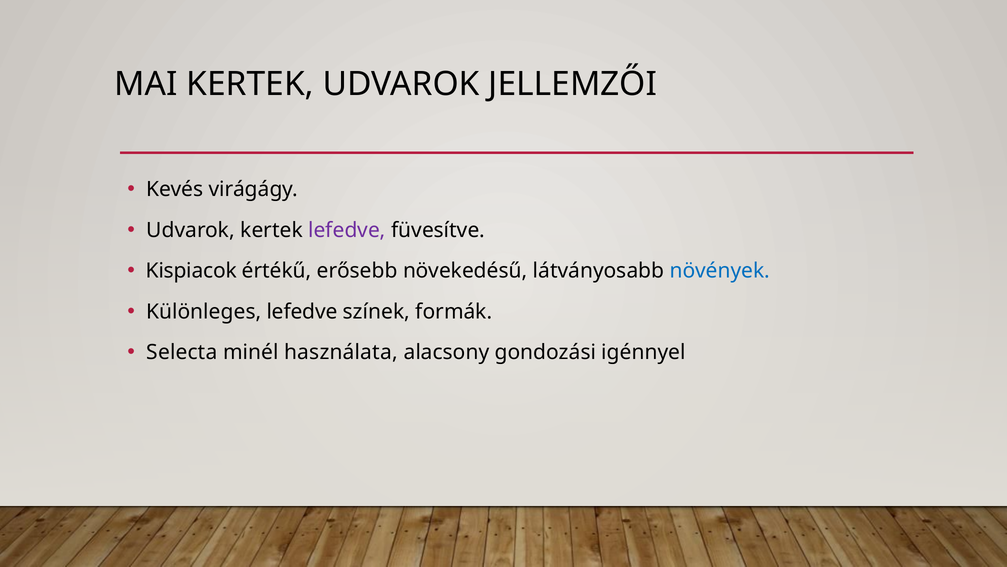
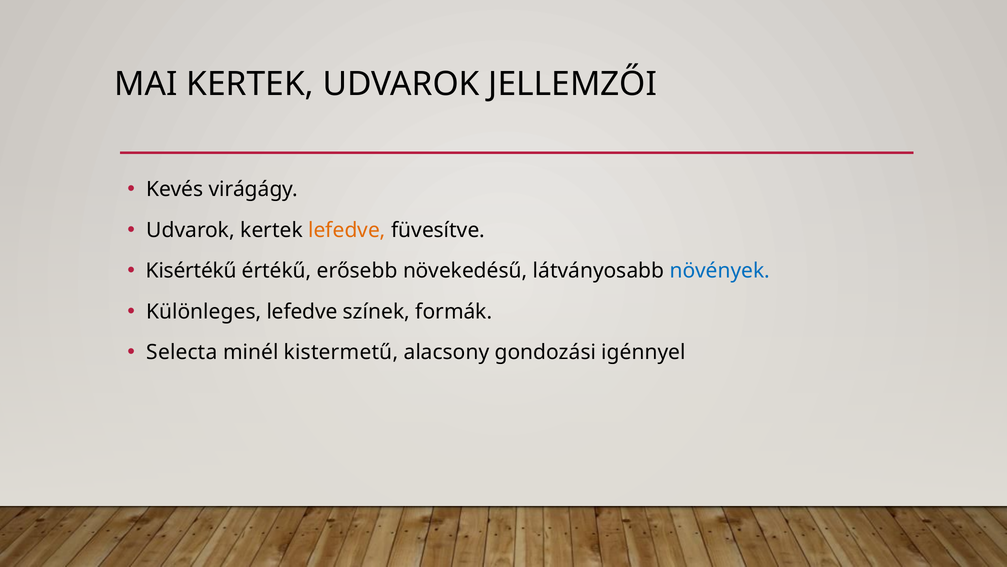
lefedve colour: purple -> orange (347, 230)
Kispiacok: Kispiacok -> Kisértékű (191, 271)
használata: használata -> kistermetű (341, 352)
